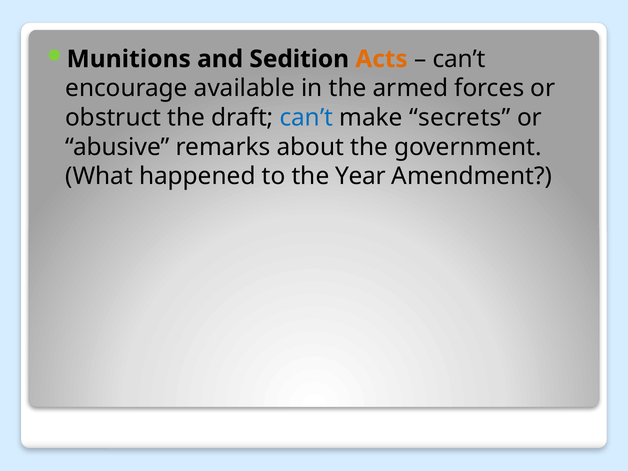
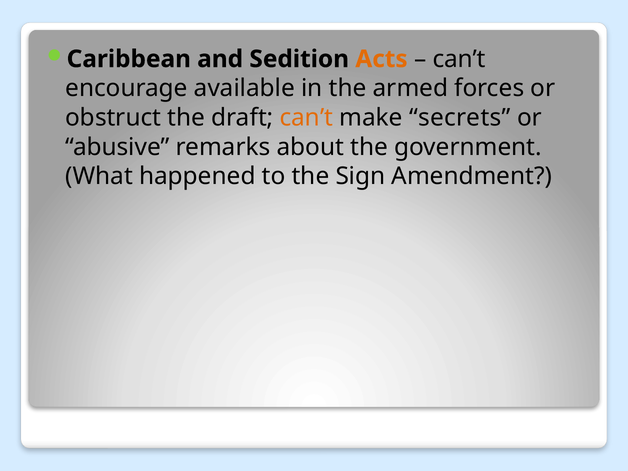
Munitions: Munitions -> Caribbean (129, 59)
can’t colour: blue -> orange (306, 118)
Year: Year -> Sign (360, 176)
